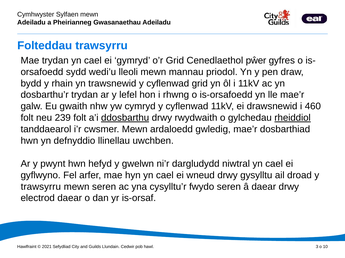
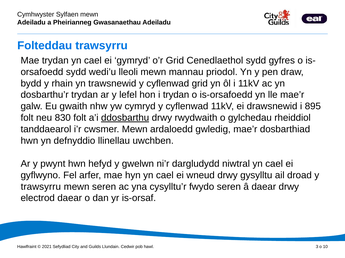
Cenedlaethol pŵer: pŵer -> sydd (256, 61)
i rhwng: rhwng -> trydan (176, 95)
460: 460 -> 895 (313, 107)
239: 239 -> 830 (63, 118)
rheiddiol underline: present -> none (293, 118)
